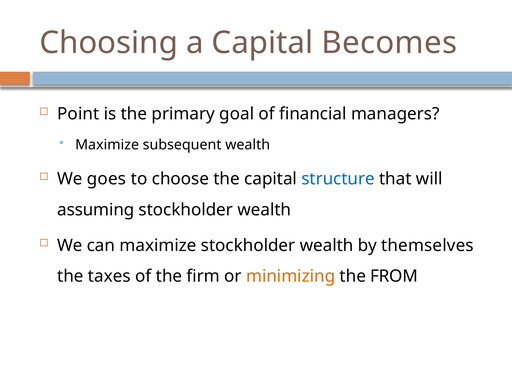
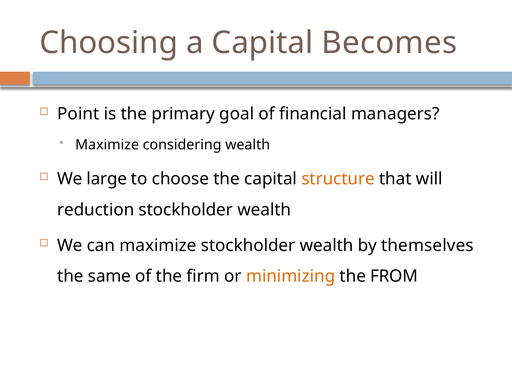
subsequent: subsequent -> considering (182, 145)
goes: goes -> large (107, 179)
structure colour: blue -> orange (338, 179)
assuming: assuming -> reduction (96, 210)
taxes: taxes -> same (109, 276)
